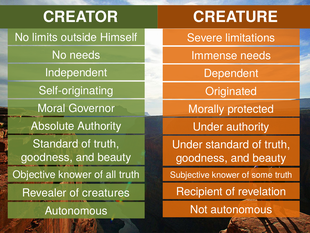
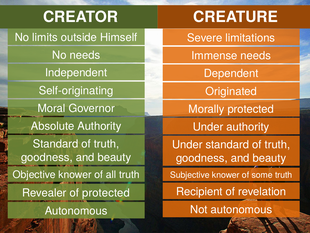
of creatures: creatures -> protected (106, 192)
